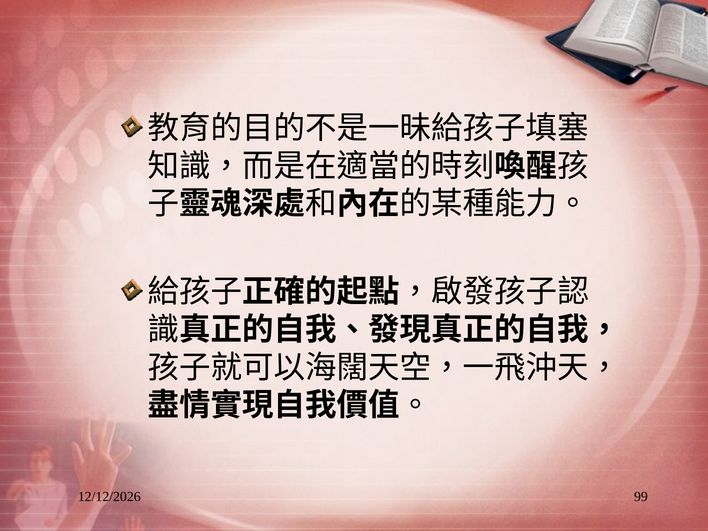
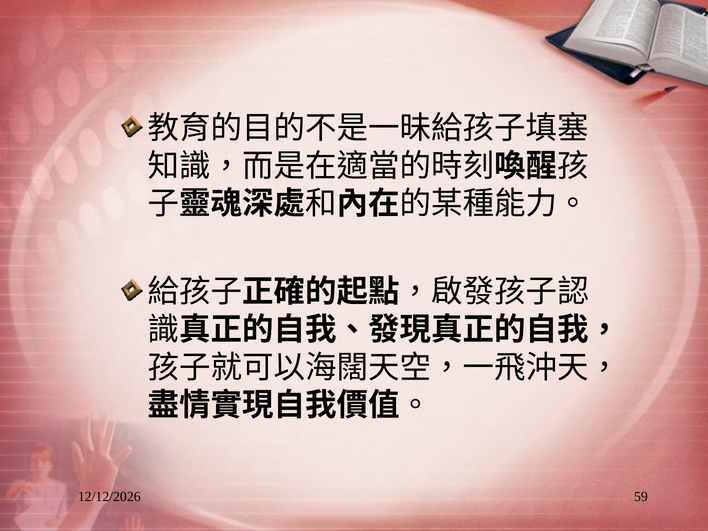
99: 99 -> 59 (641, 497)
